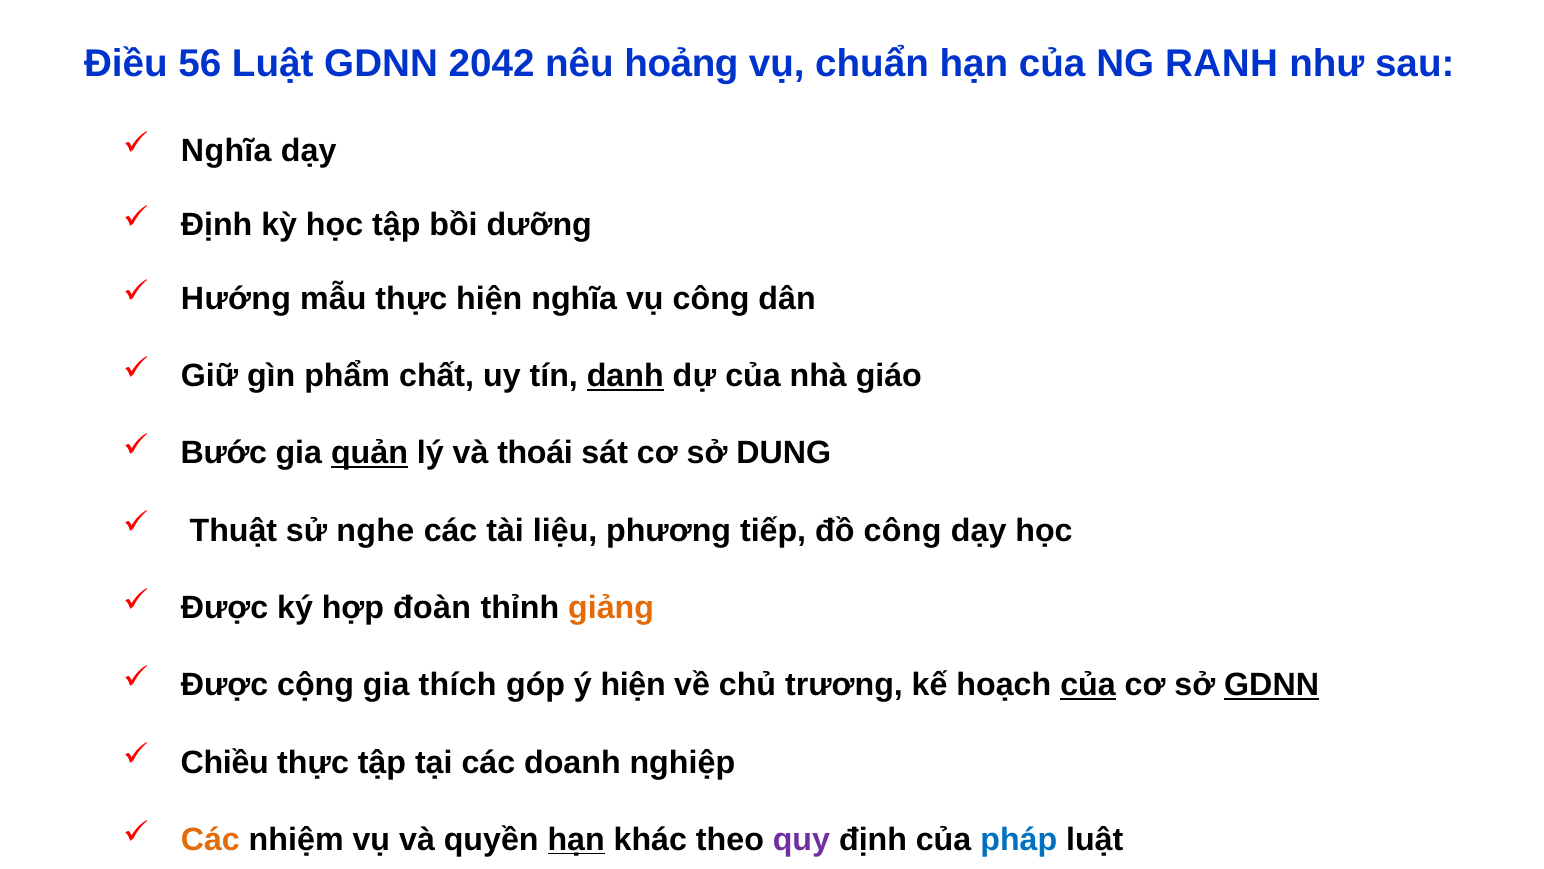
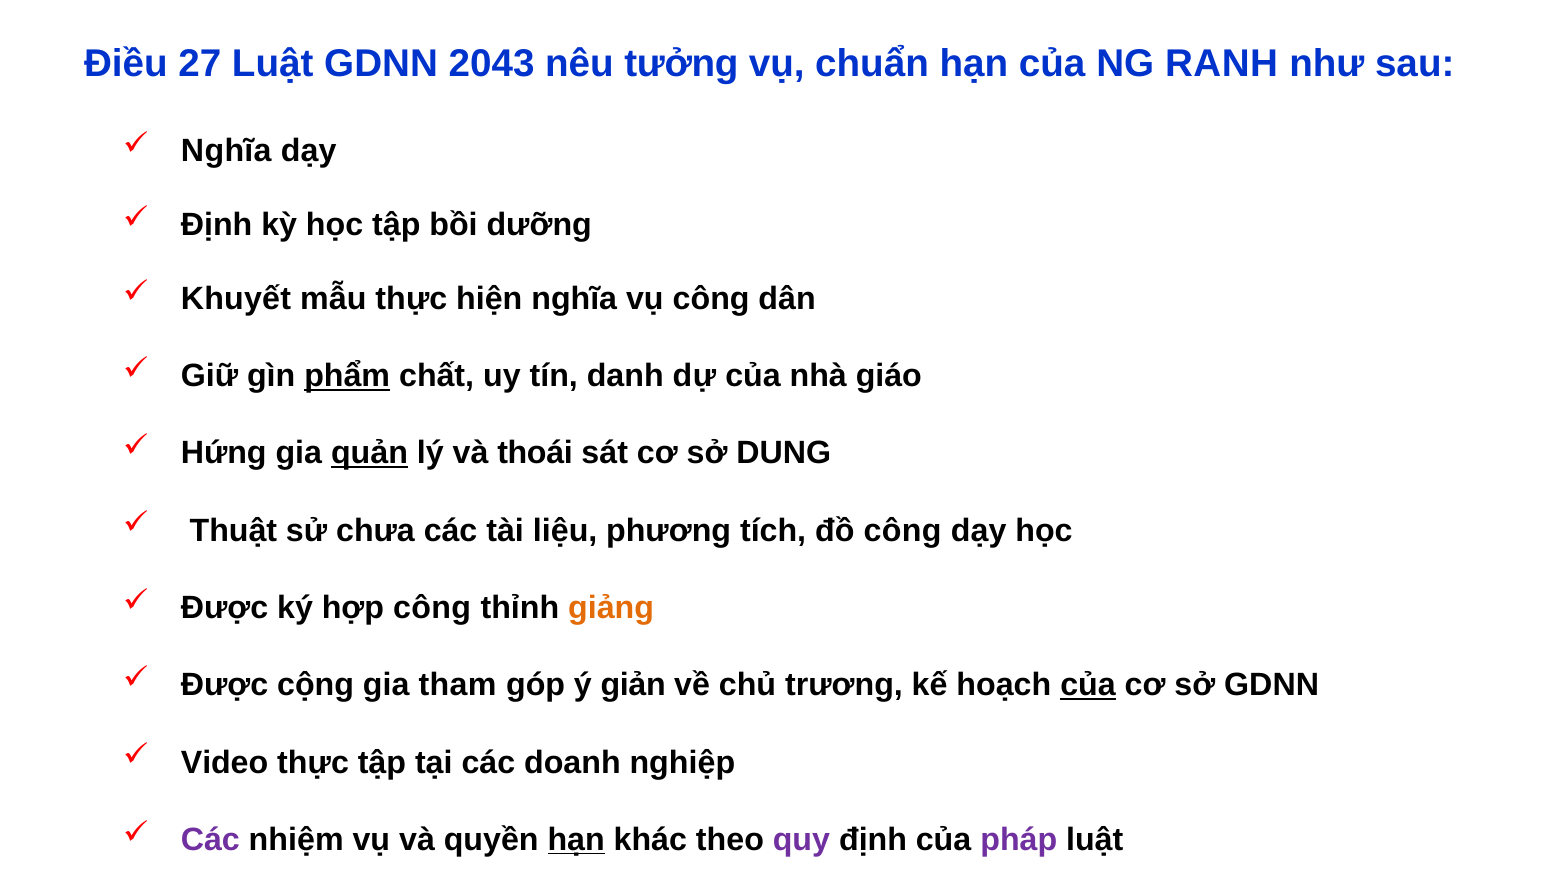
56: 56 -> 27 (200, 63)
2042: 2042 -> 2043 (492, 63)
hoảng: hoảng -> tưởng (681, 63)
Hướng: Hướng -> Khuyết (236, 299)
phẩm underline: none -> present (347, 376)
danh underline: present -> none (625, 376)
Bước: Bước -> Hứng (224, 453)
nghe: nghe -> chưa (375, 530)
tiếp: tiếp -> tích (773, 530)
hợp đoàn: đoàn -> công (432, 607)
thích: thích -> tham (458, 685)
ý hiện: hiện -> giản (633, 685)
GDNN underline: present -> none (1272, 685)
Chiều: Chiều -> Video (225, 762)
Các colour: orange -> purple (210, 839)
pháp colour: blue -> purple (1019, 839)
